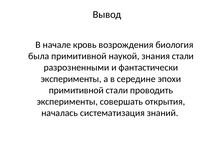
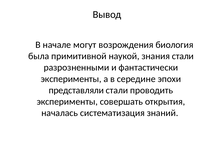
кровь: кровь -> могут (85, 45)
примитивной: примитивной -> представляли (76, 91)
